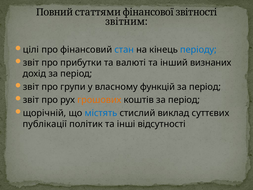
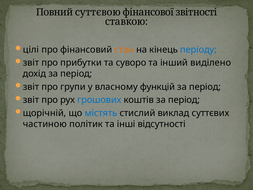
статтями: статтями -> суттєвою (98, 12)
звітним: звітним -> ставкою (127, 22)
стан colour: blue -> orange (124, 50)
валюті: валюті -> суворо (131, 63)
визнаних: визнаних -> виділено (211, 63)
грошових colour: orange -> blue (99, 100)
публікації: публікації -> частиною (45, 124)
